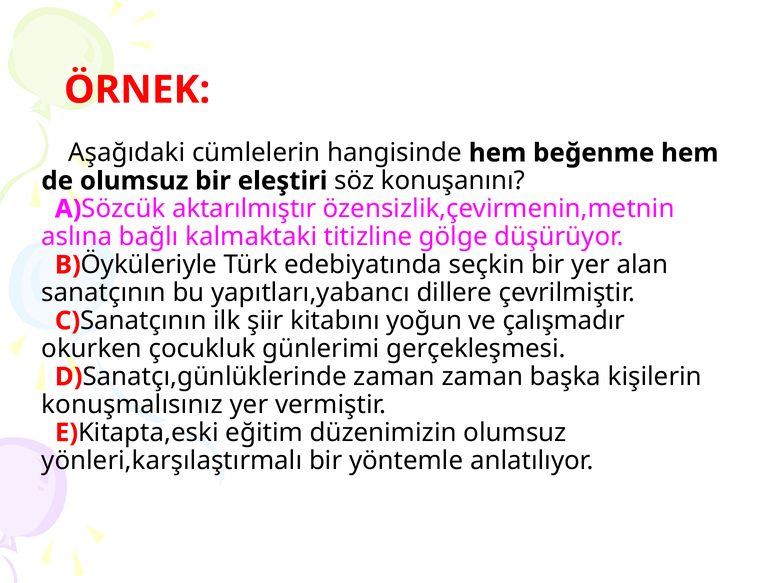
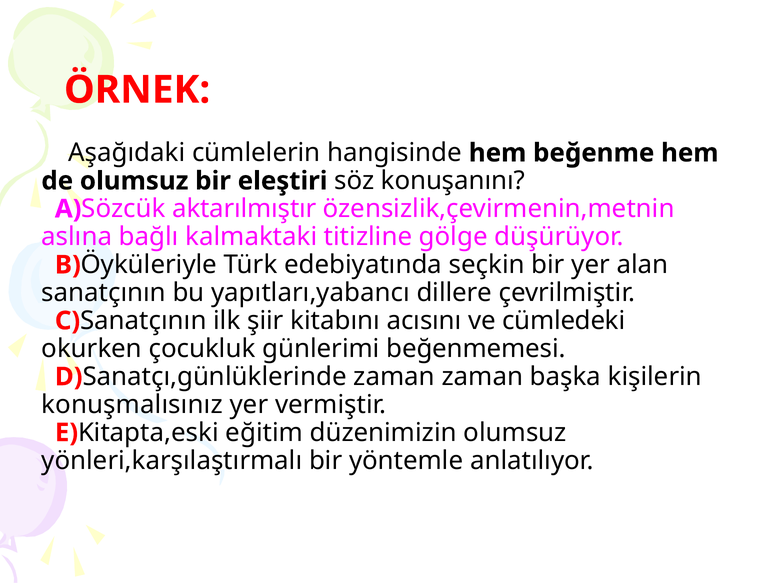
yoğun: yoğun -> acısını (424, 321)
çalışmadır: çalışmadır -> cümledeki (564, 321)
gerçekleşmesi: gerçekleşmesi -> beğenmemesi (476, 349)
